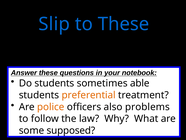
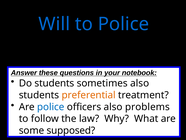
Slip: Slip -> Will (54, 24)
to These: These -> Police (123, 24)
sometimes able: able -> also (140, 83)
police colour: orange -> blue (51, 107)
